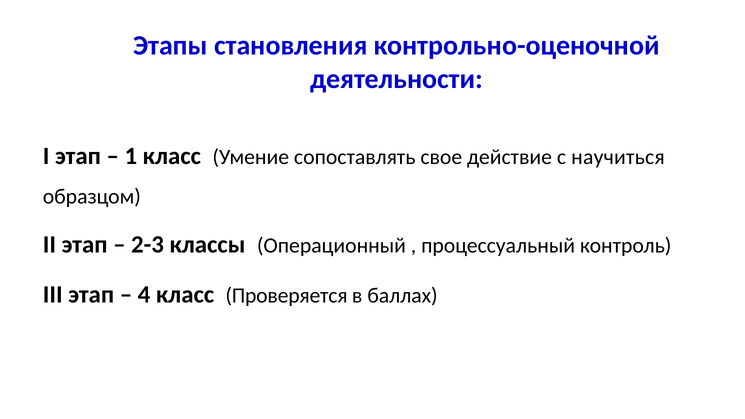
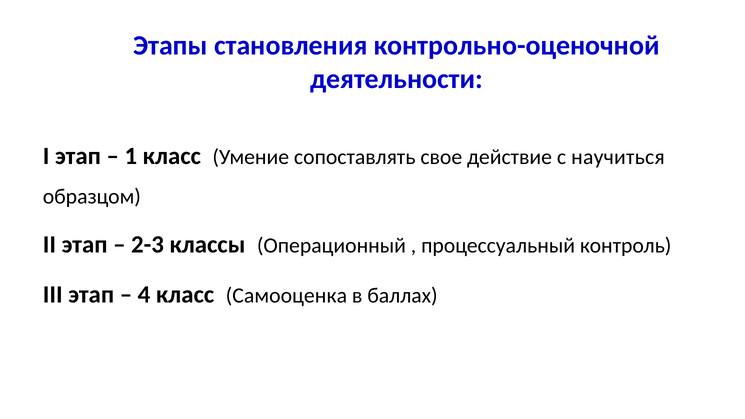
Проверяется: Проверяется -> Самооценка (286, 295)
